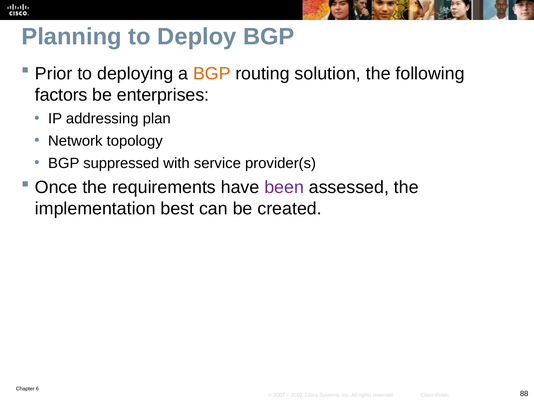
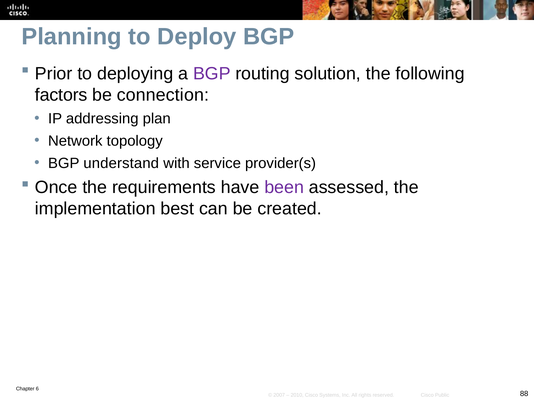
BGP colour: orange -> purple (212, 74)
enterprises: enterprises -> connection (163, 95)
suppressed: suppressed -> understand (121, 163)
